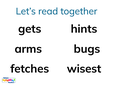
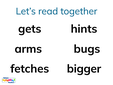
wisest: wisest -> bigger (84, 69)
